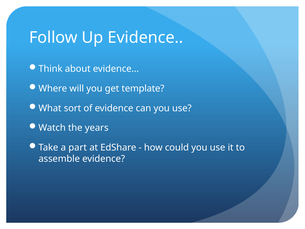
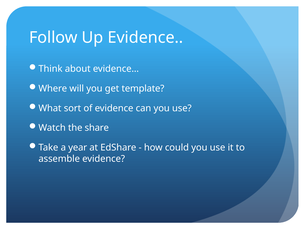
years: years -> share (97, 128)
part: part -> year (78, 147)
